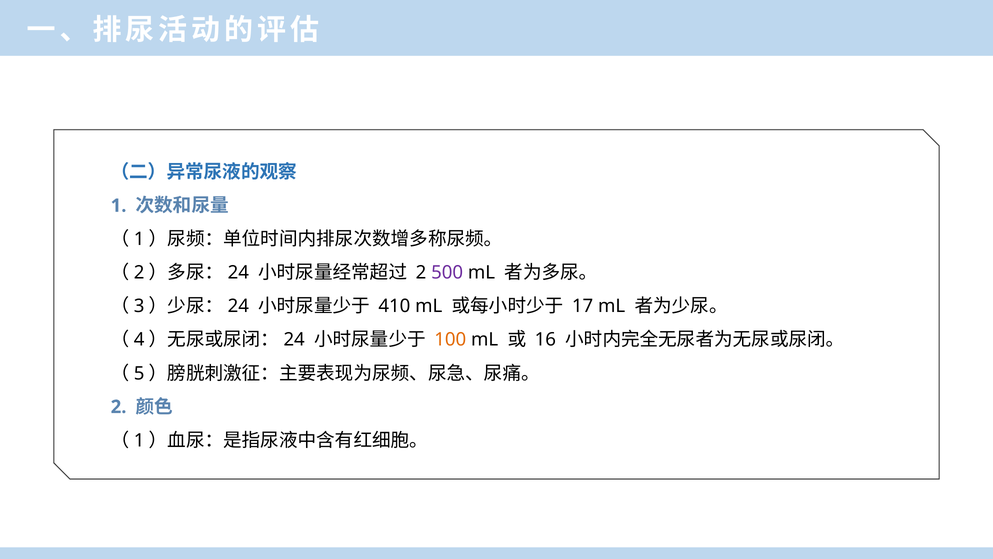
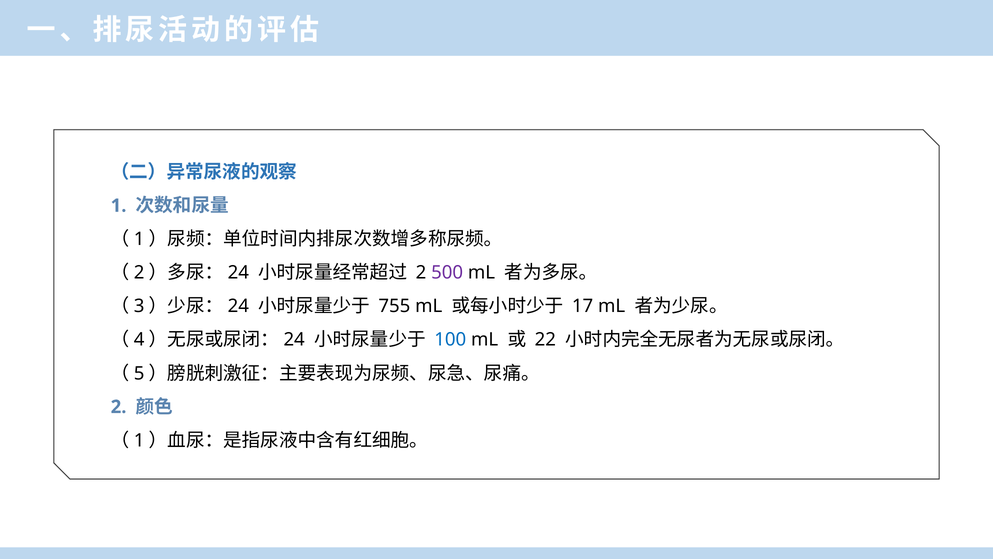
410: 410 -> 755 (394, 306)
100 colour: orange -> blue (450, 340)
16: 16 -> 22 (545, 340)
